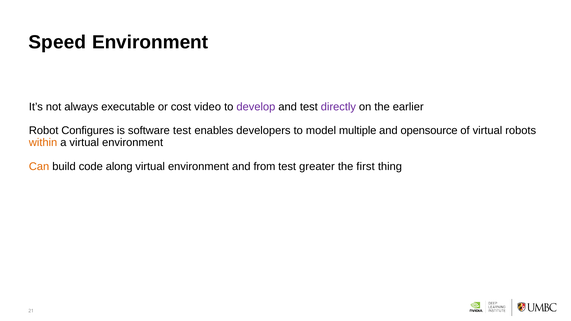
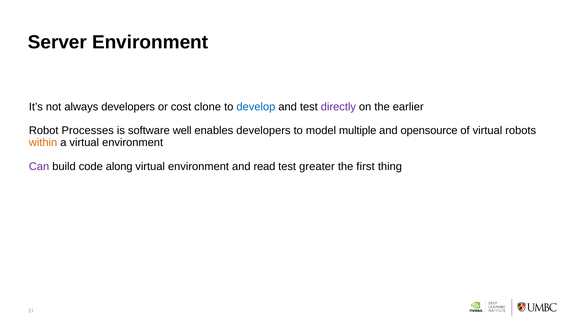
Speed: Speed -> Server (57, 42)
always executable: executable -> developers (128, 107)
video: video -> clone (208, 107)
develop colour: purple -> blue (256, 107)
Configures: Configures -> Processes (88, 131)
software test: test -> well (182, 131)
Can colour: orange -> purple (39, 167)
from: from -> read (264, 167)
